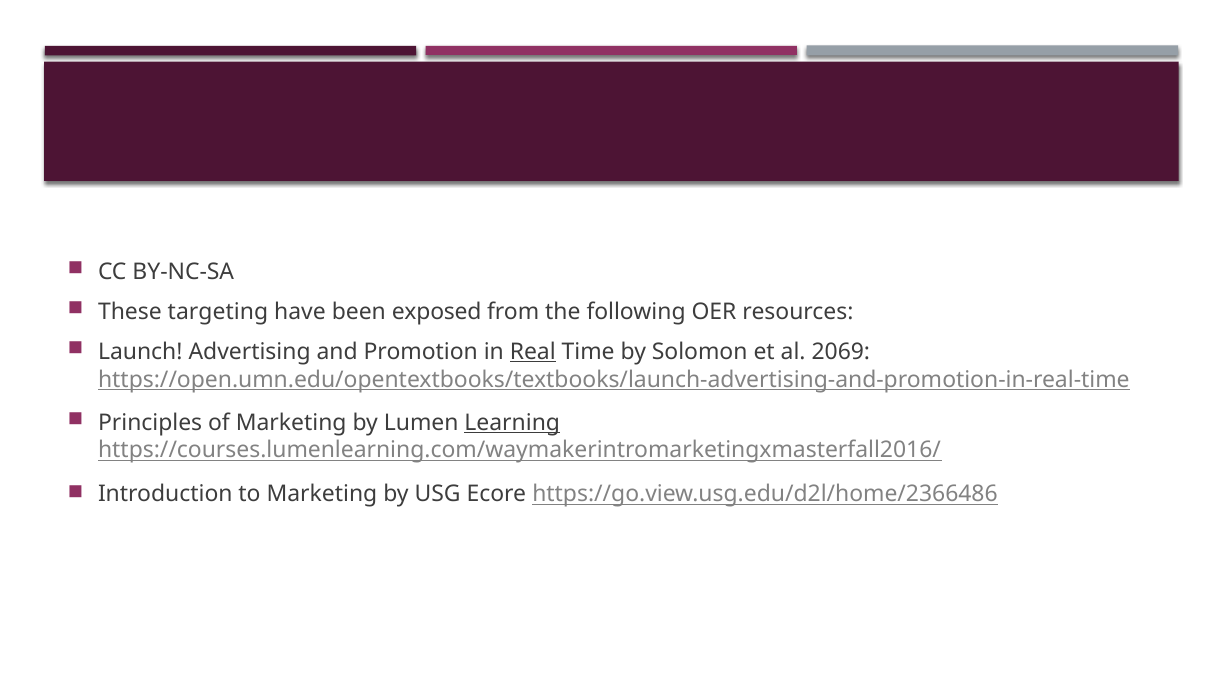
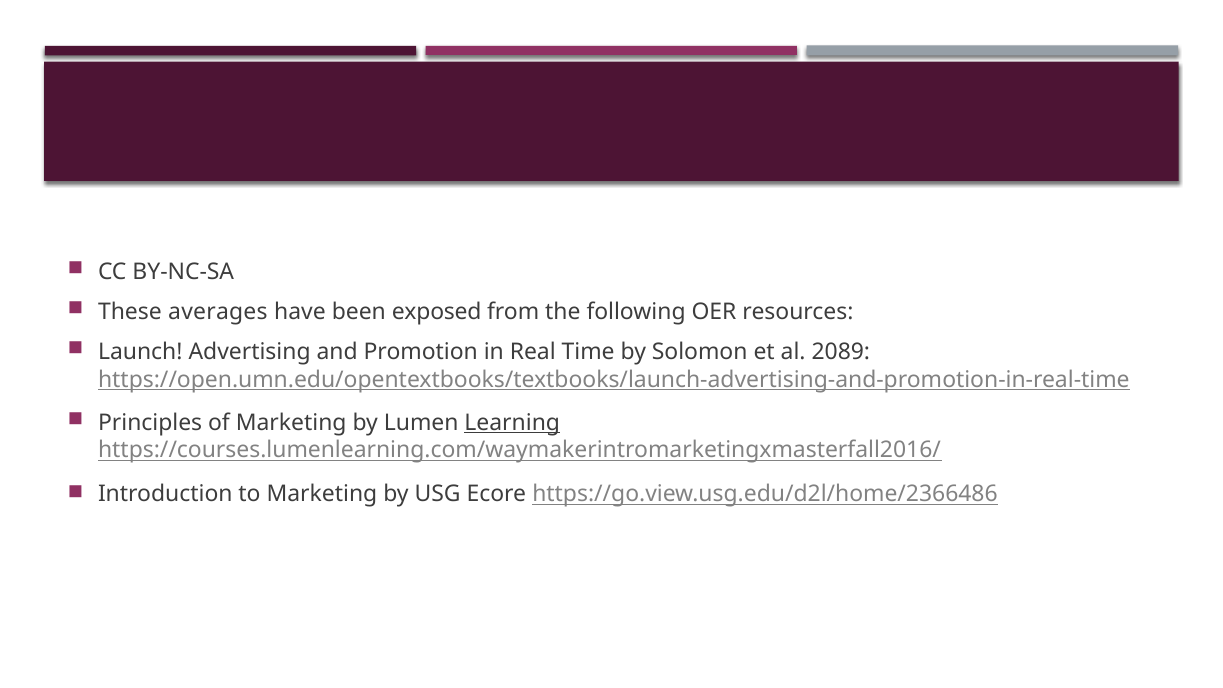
targeting: targeting -> averages (218, 312)
Real underline: present -> none (533, 352)
2069: 2069 -> 2089 (841, 352)
